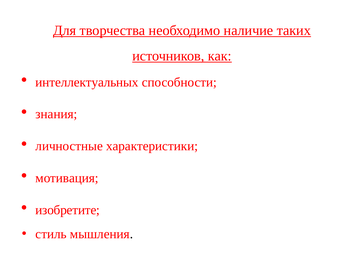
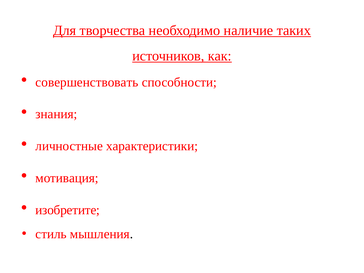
интеллектуальных: интеллектуальных -> совершенствовать (87, 82)
